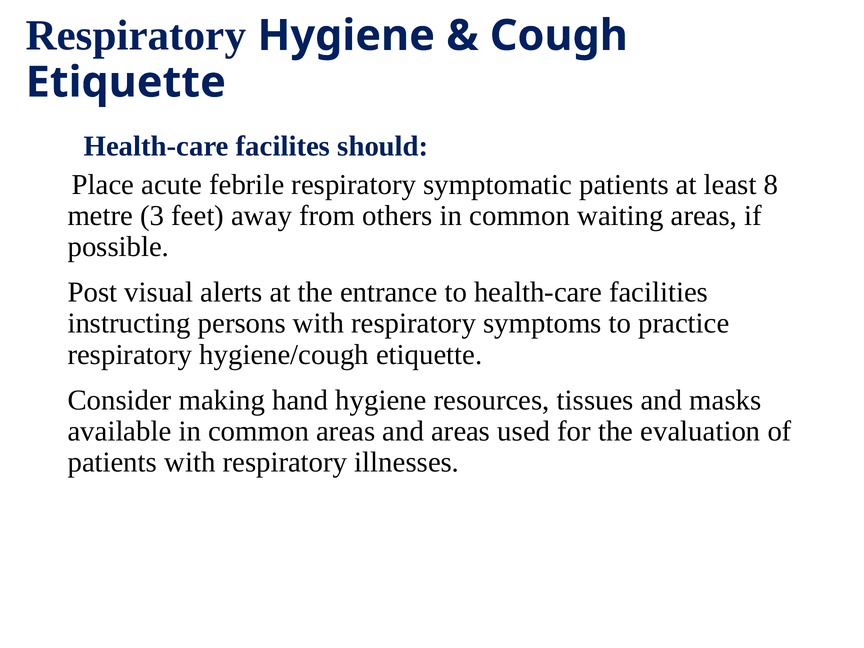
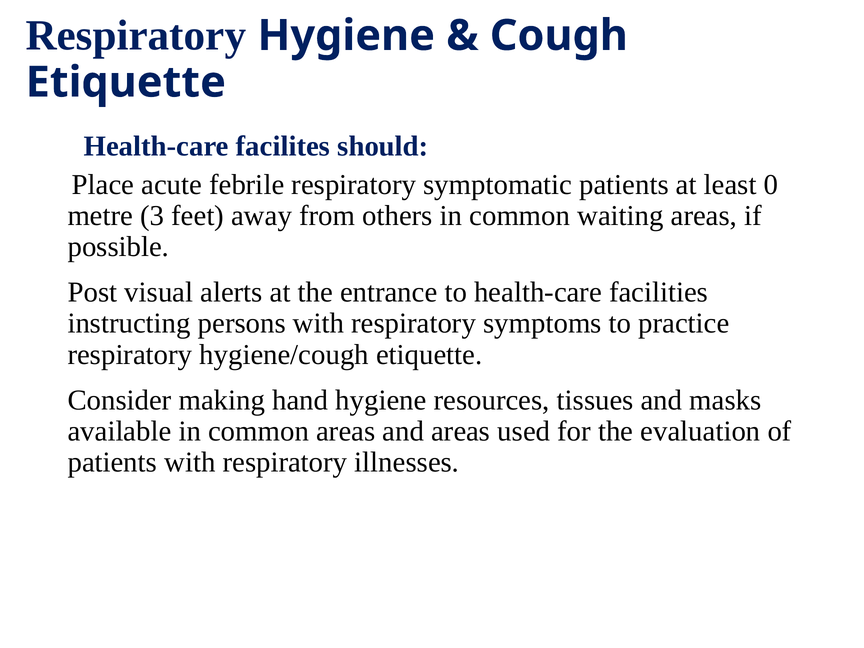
8: 8 -> 0 (771, 185)
